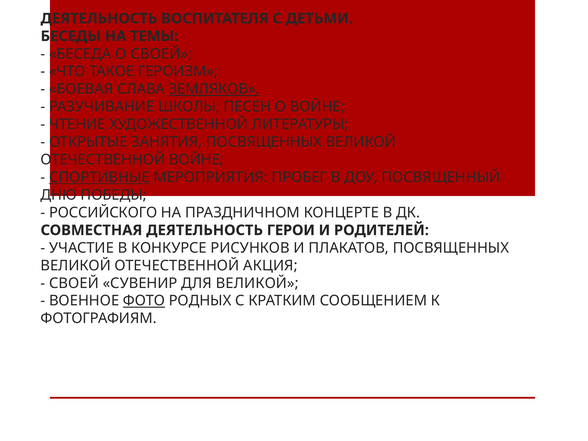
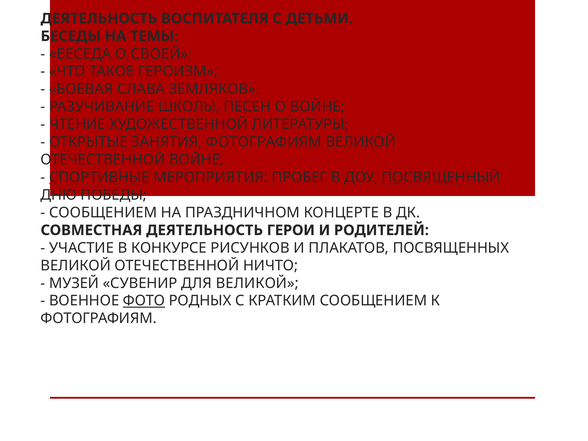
ЗЕМЛЯКОВ underline: present -> none (214, 89)
ЗАНЯТИЯ ПОСВЯЩЕННЫХ: ПОСВЯЩЕННЫХ -> ФОТОГРАФИЯМ (264, 142)
ПОСВЯЩЕННЫЙ underline: none -> present (441, 177)
РОССИЙСКОГО: РОССИЙСКОГО -> СООБЩЕНИЕМ (103, 213)
АКЦИЯ: АКЦИЯ -> НИЧТО (271, 266)
СВОЕЙ: СВОЕЙ -> МУЗЕЙ (74, 283)
